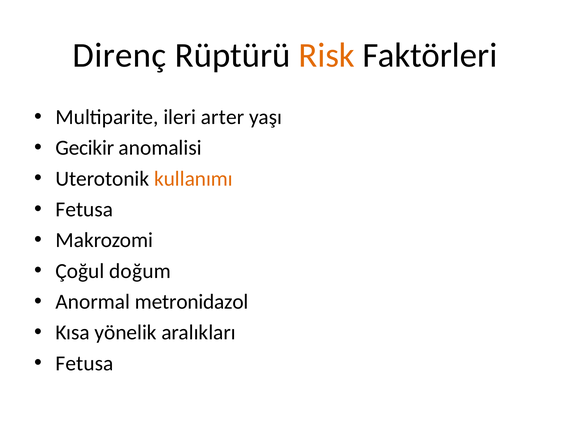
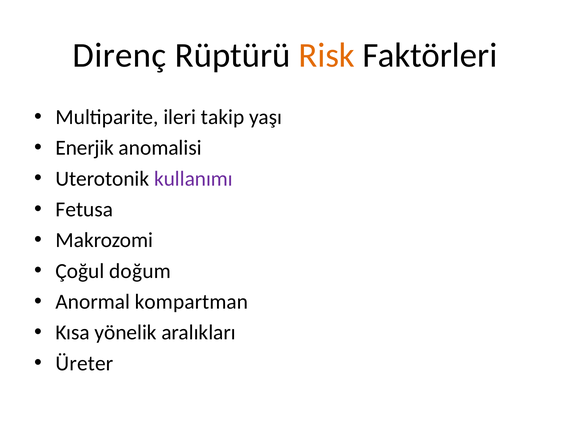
arter: arter -> takip (223, 117)
Gecikir: Gecikir -> Enerjik (85, 148)
kullanımı colour: orange -> purple (193, 178)
metronidazol: metronidazol -> kompartman (192, 301)
Fetusa: Fetusa -> Üreter (84, 363)
